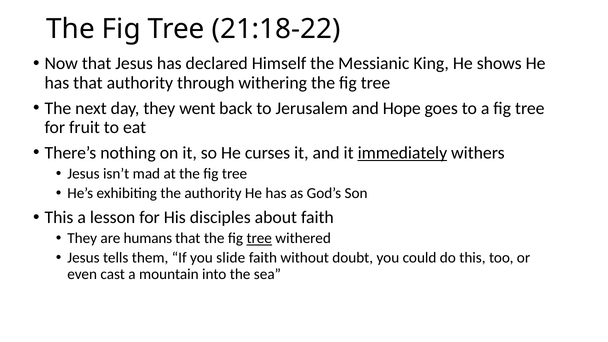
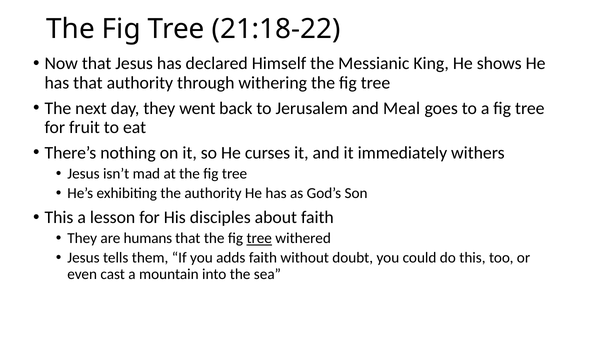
Hope: Hope -> Meal (402, 108)
immediately underline: present -> none (402, 153)
slide: slide -> adds (231, 258)
